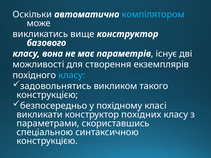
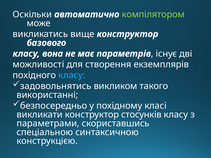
компілятором colour: light blue -> light green (153, 14)
конструкцією: конструкцією -> використанні (47, 95)
похідних: похідних -> стосунків (141, 115)
